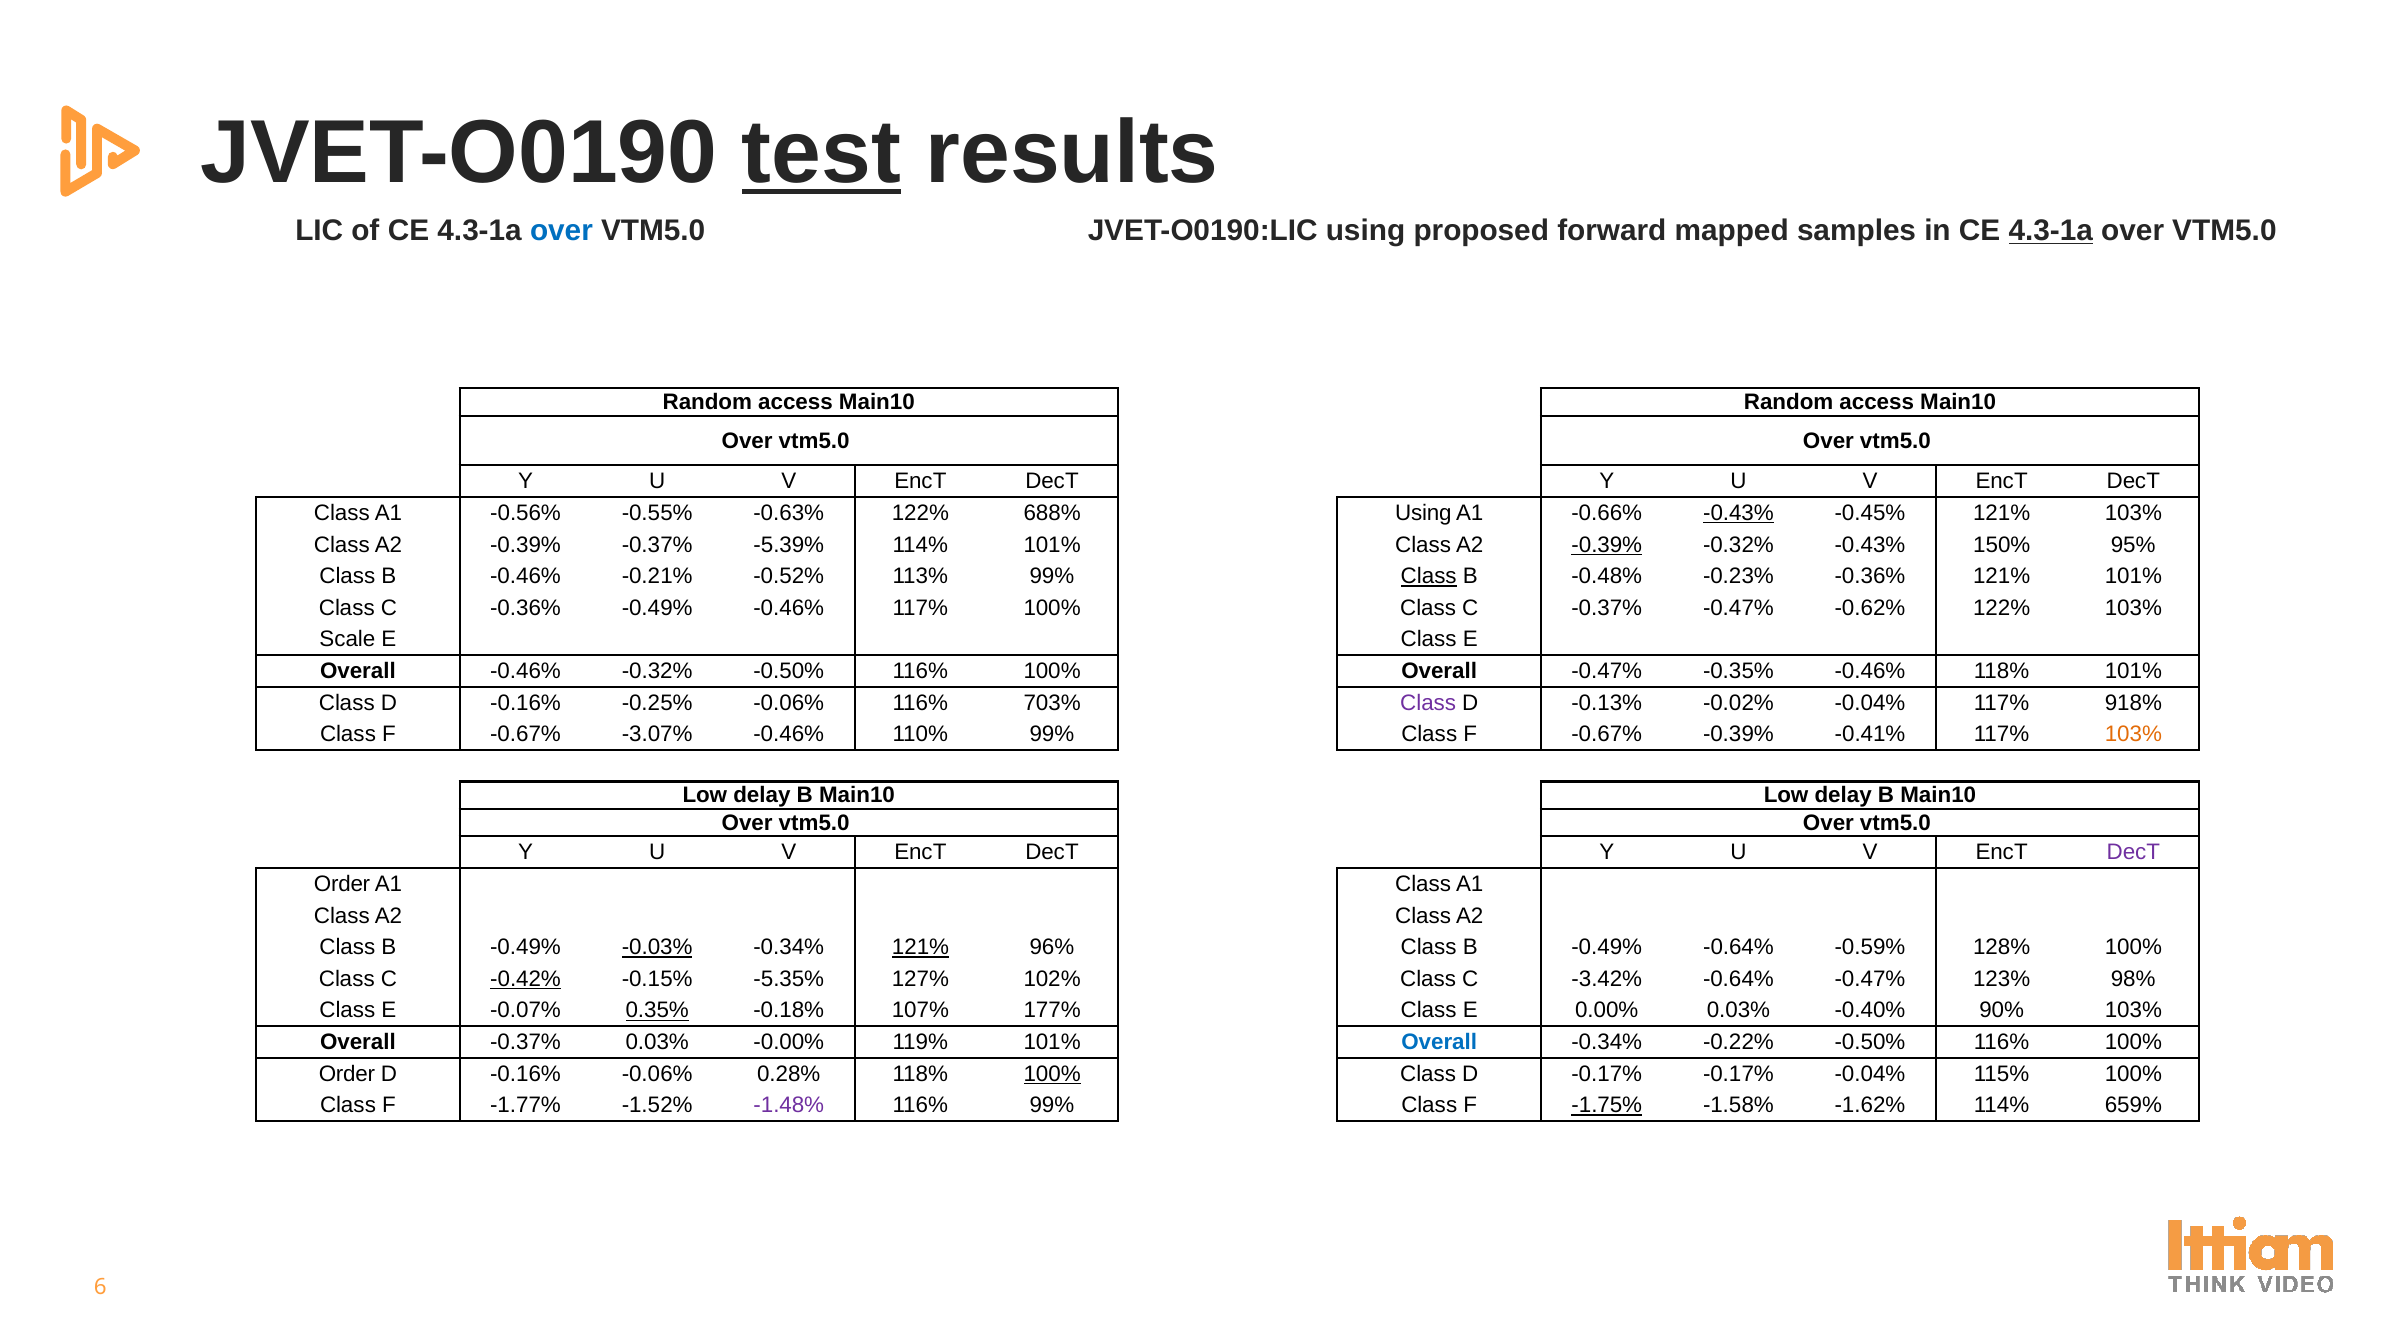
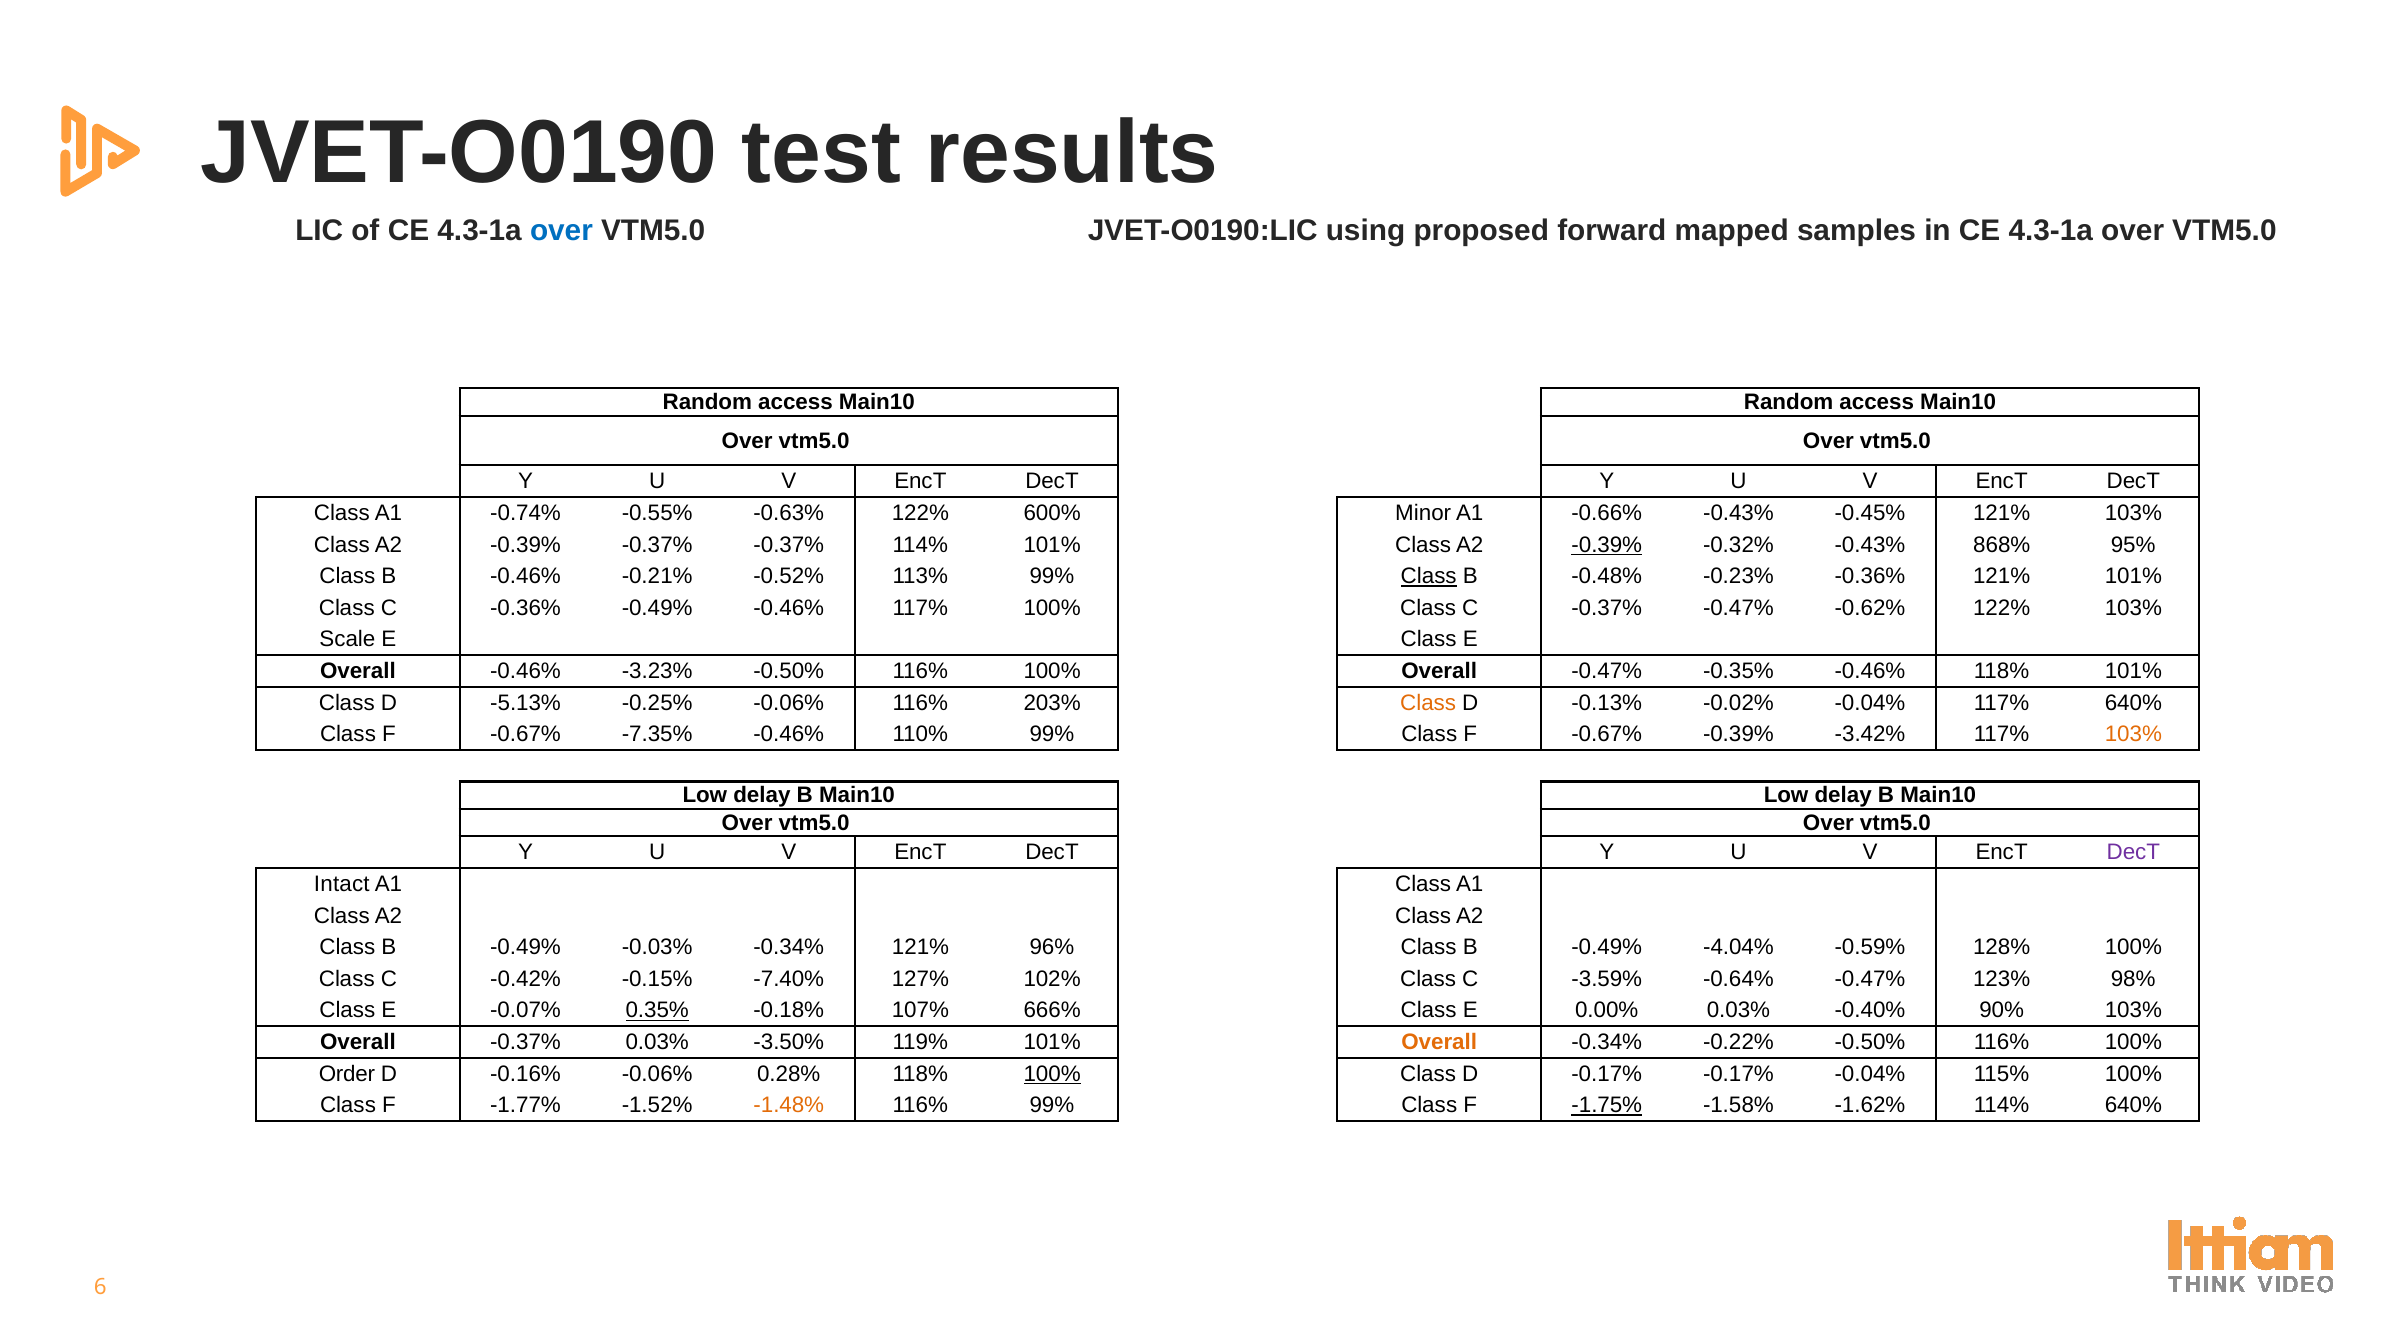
test underline: present -> none (821, 153)
4.3-1a underline: present -> none (2051, 231)
-0.56%: -0.56% -> -0.74% (526, 513)
688%: 688% -> 600% (1052, 513)
Using: Using -> Minor (1423, 513)
-0.43% underline: present -> none (1738, 513)
-0.37% -5.39%: -5.39% -> -0.37% (789, 545)
150%: 150% -> 868% (2002, 545)
-0.46% -0.32%: -0.32% -> -3.23% (657, 671)
Class D -0.16%: -0.16% -> -5.13% (526, 703)
703%: 703% -> 203% (1052, 703)
Class colour: purple -> orange (1428, 703)
117% 918%: 918% -> 640% (2133, 703)
-3.07%: -3.07% -> -7.35% (657, 735)
-0.41%: -0.41% -> -3.42% (1870, 735)
Order: Order -> Intact (342, 885)
-0.03% underline: present -> none (657, 948)
121% underline: present -> none (920, 948)
-0.49% -0.64%: -0.64% -> -4.04% (1738, 948)
-0.42% underline: present -> none (526, 979)
-5.35%: -5.35% -> -7.40% (789, 979)
-3.42%: -3.42% -> -3.59% (1607, 979)
177%: 177% -> 666% (1052, 1011)
-0.00%: -0.00% -> -3.50% (789, 1043)
Overall colour: blue -> orange (1439, 1043)
-1.48% colour: purple -> orange (789, 1106)
114% 659%: 659% -> 640% (2133, 1106)
